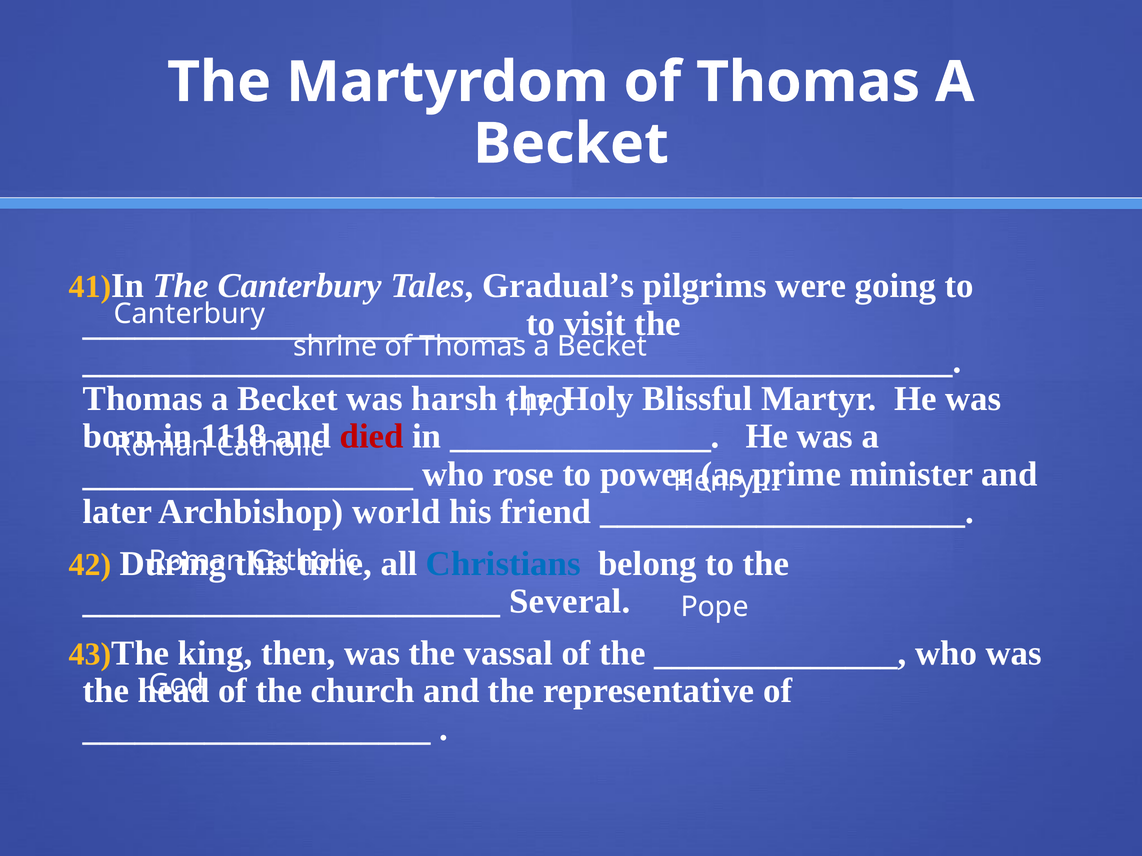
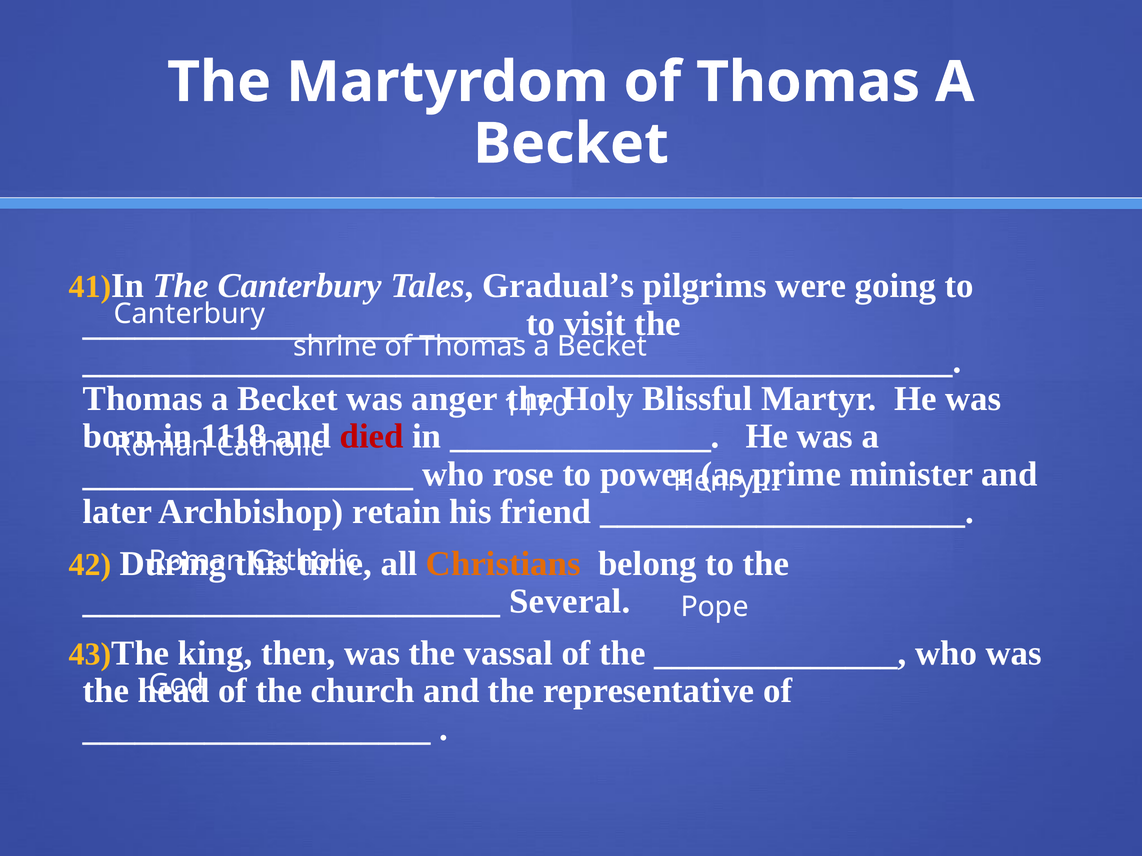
harsh: harsh -> anger (455, 399)
world: world -> retain (397, 512)
Christians colour: blue -> orange (503, 564)
